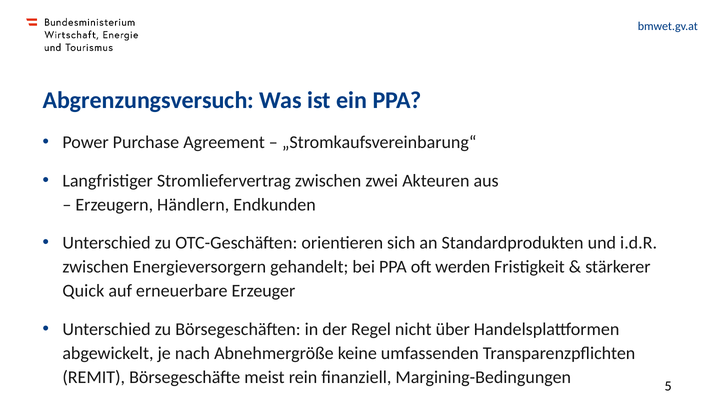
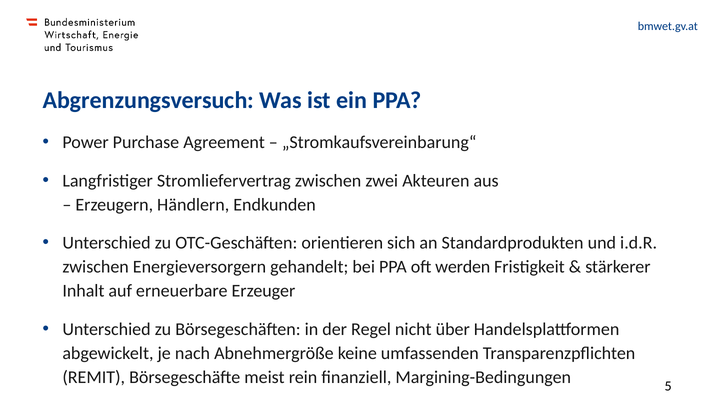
Quick: Quick -> Inhalt (83, 291)
